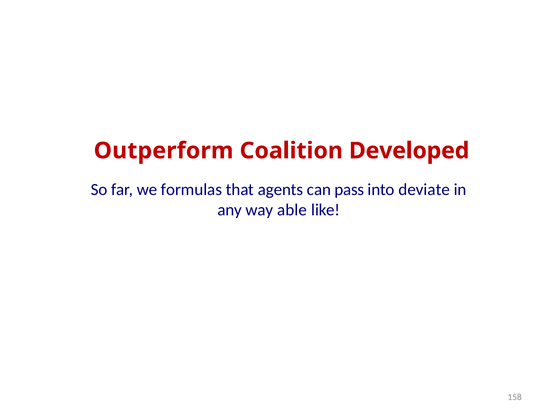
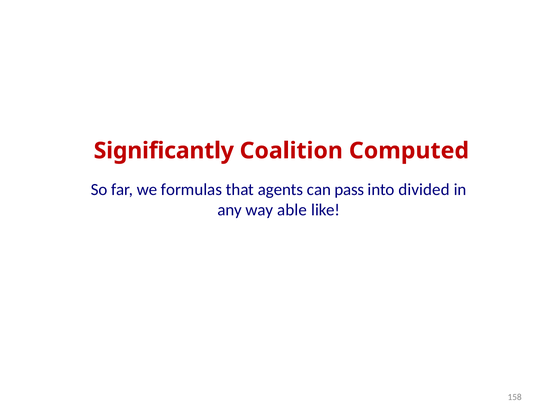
Outperform: Outperform -> Significantly (164, 151)
Developed: Developed -> Computed (409, 151)
deviate: deviate -> divided (424, 190)
